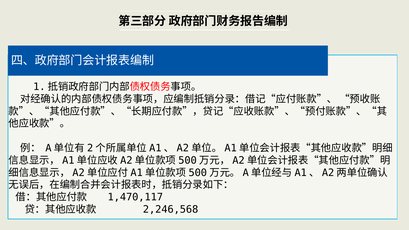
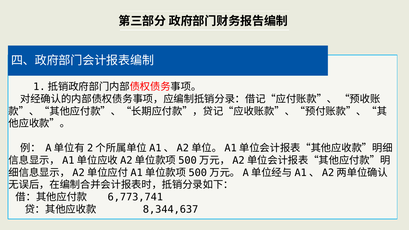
1,470,117: 1,470,117 -> 6,773,741 (135, 197)
2,246,568: 2,246,568 -> 8,344,637 (171, 210)
